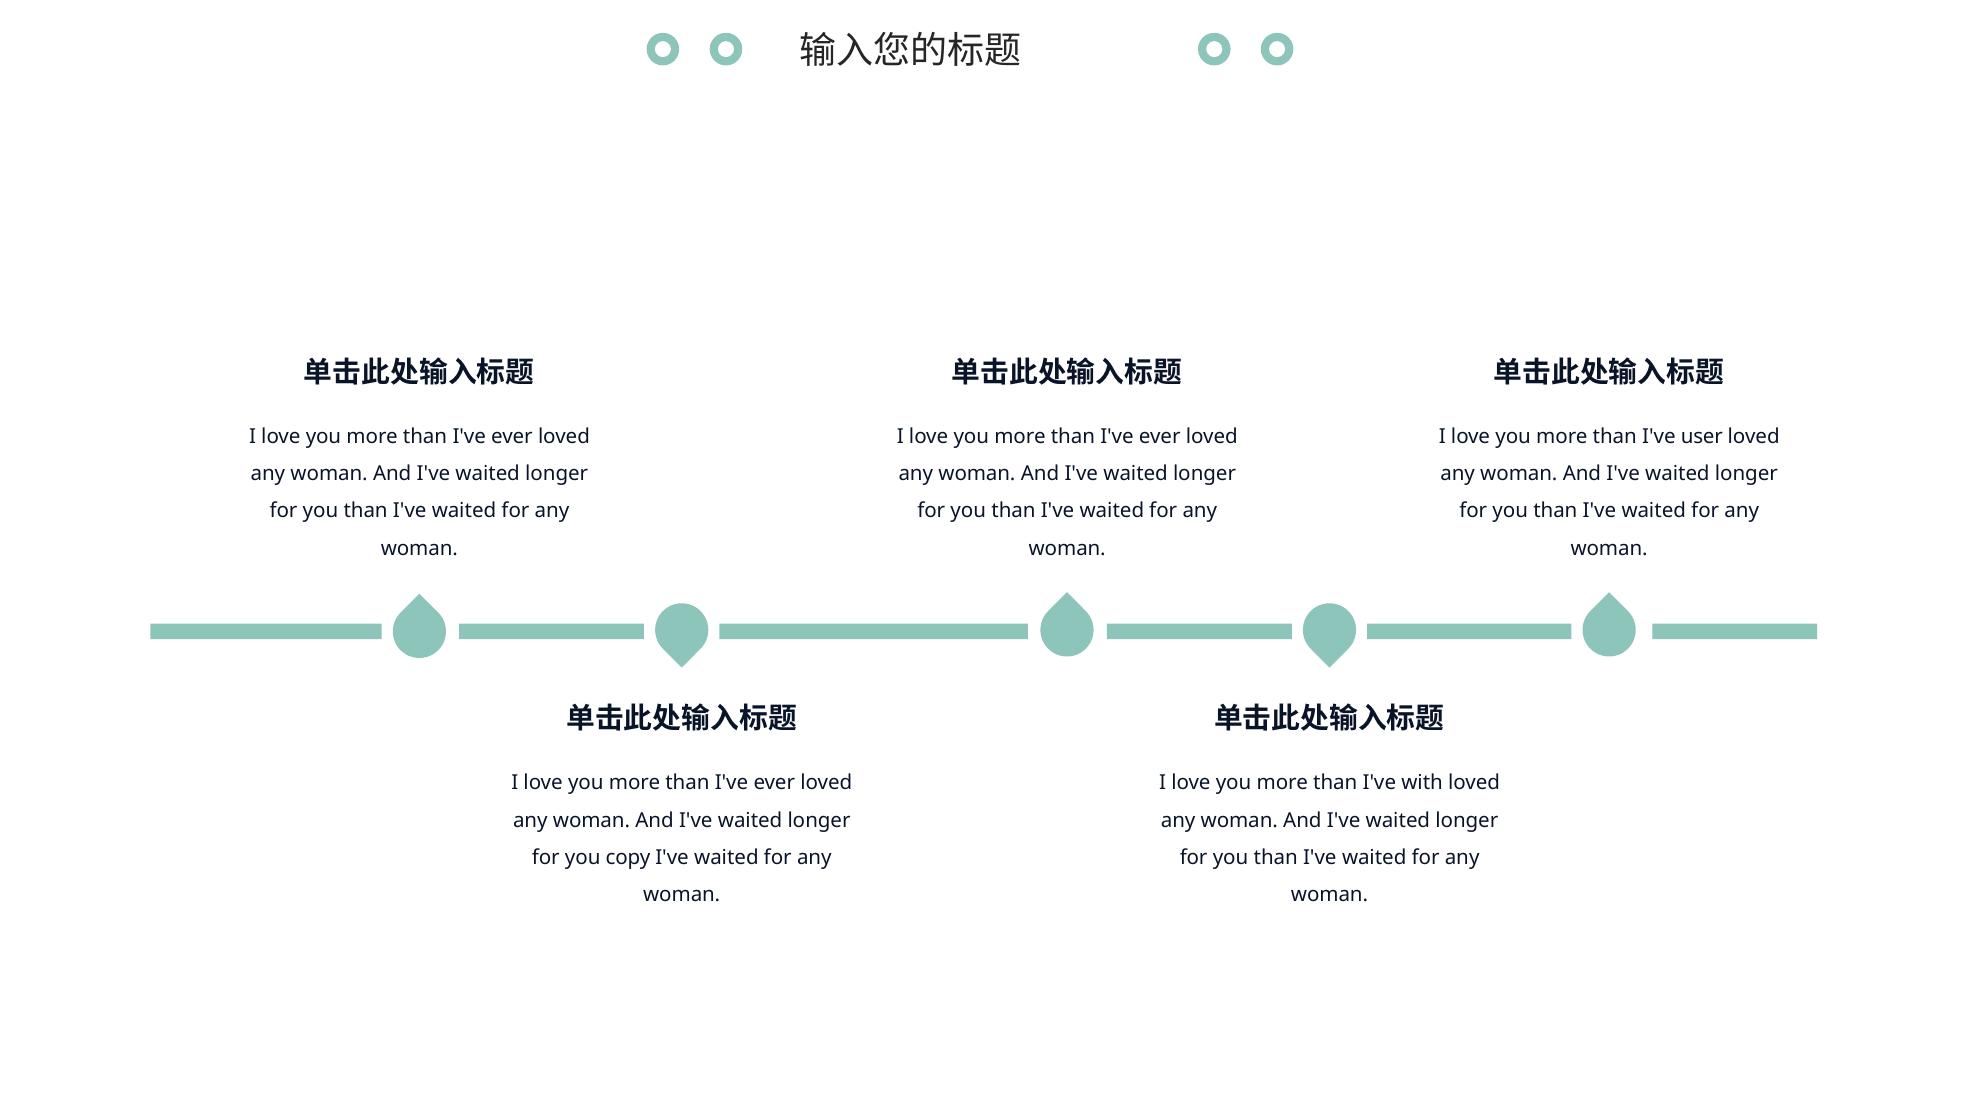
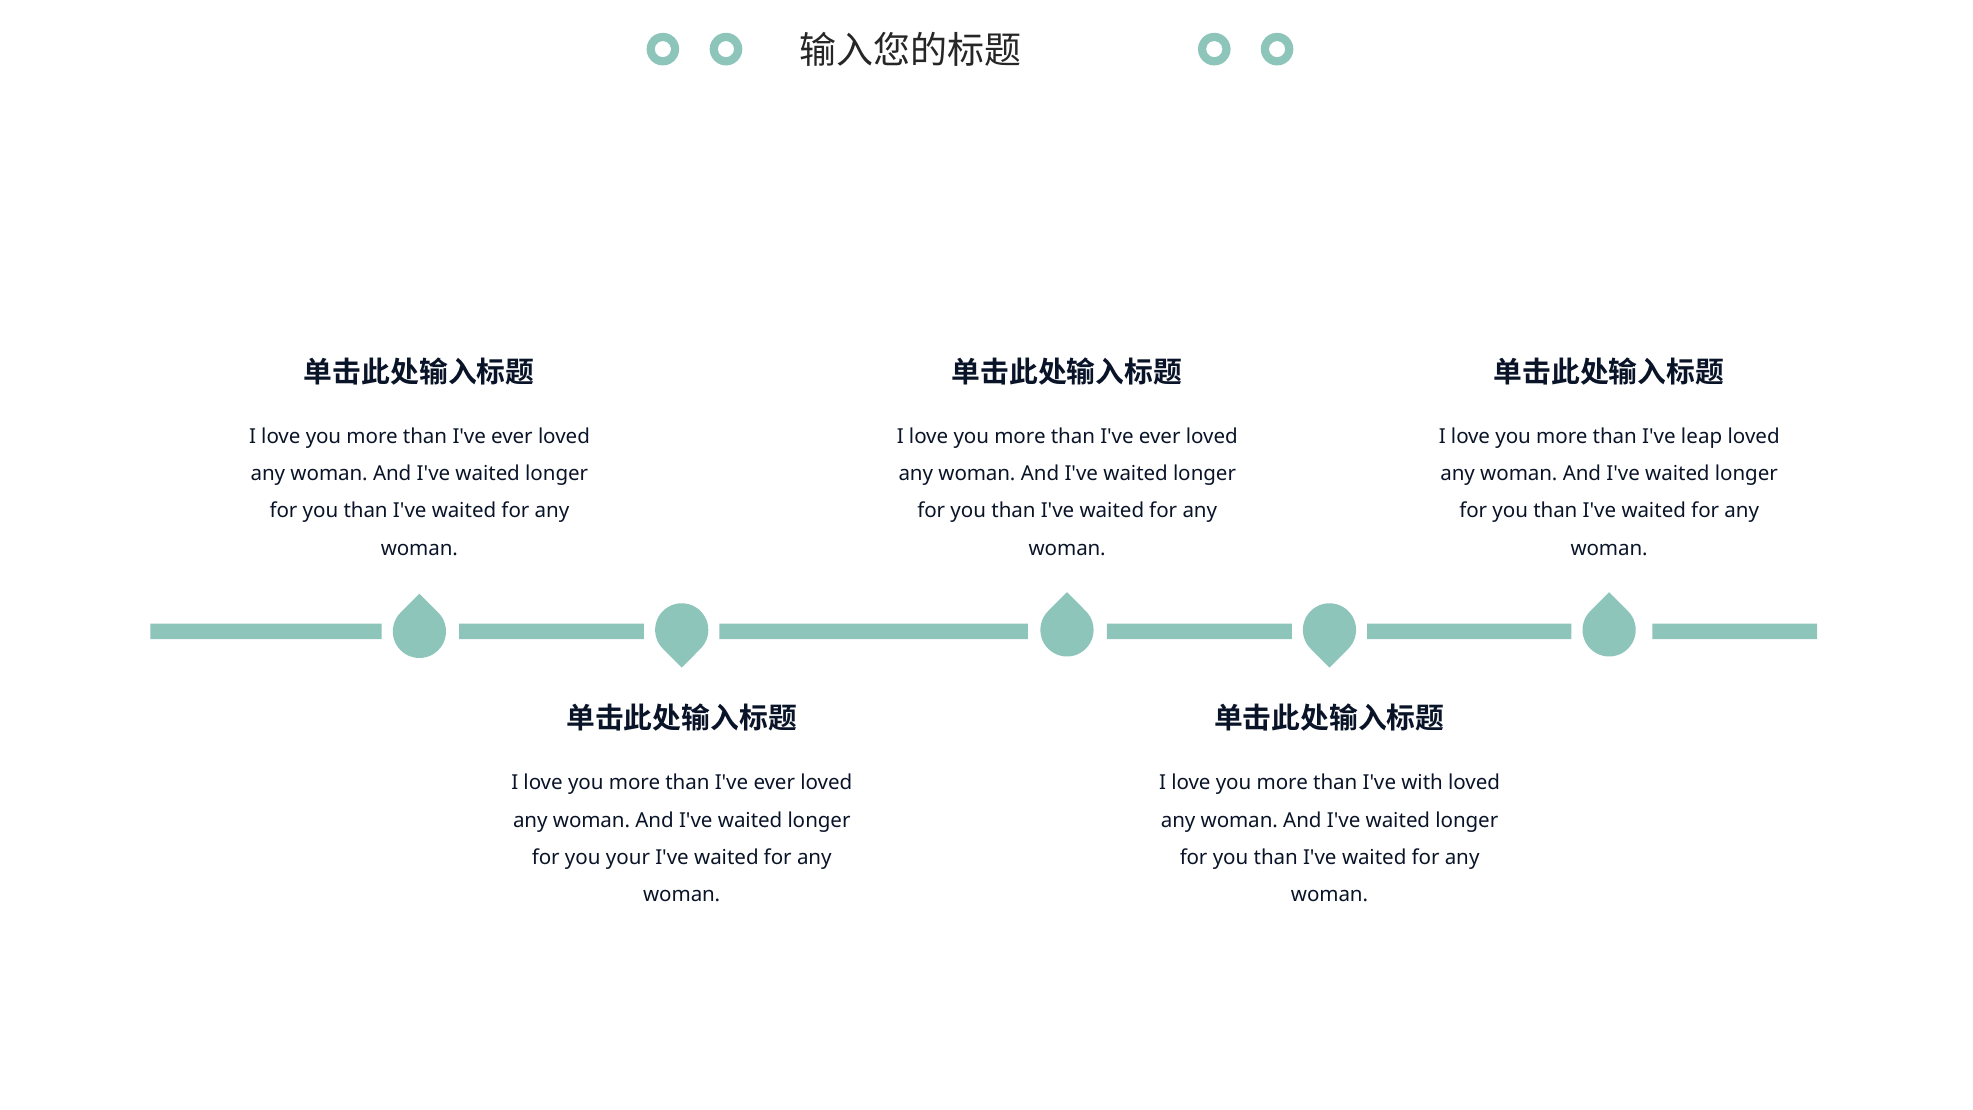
user: user -> leap (1702, 437)
copy: copy -> your (628, 857)
